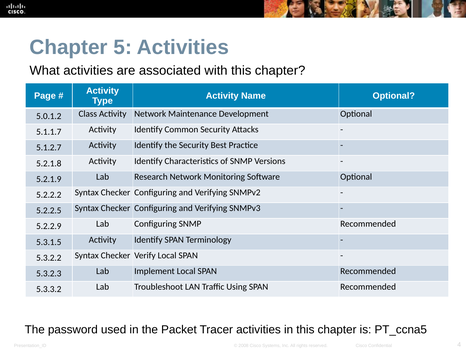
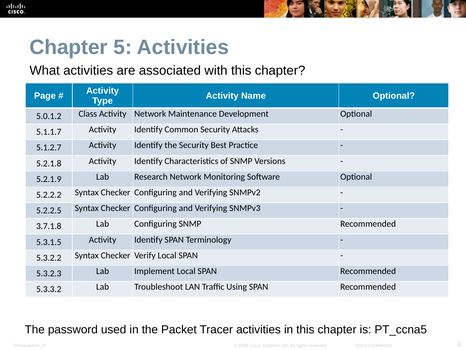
5.2.2.9: 5.2.2.9 -> 3.7.1.8 (49, 226)
